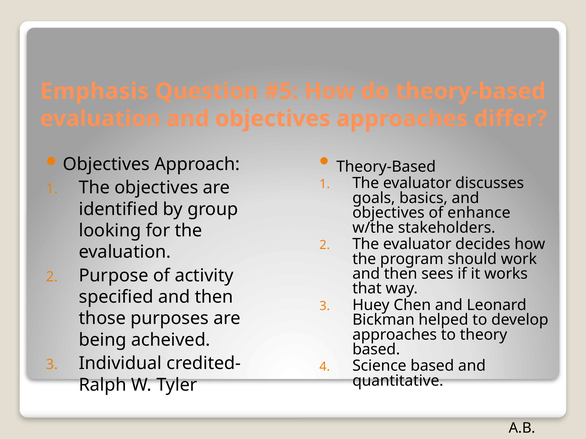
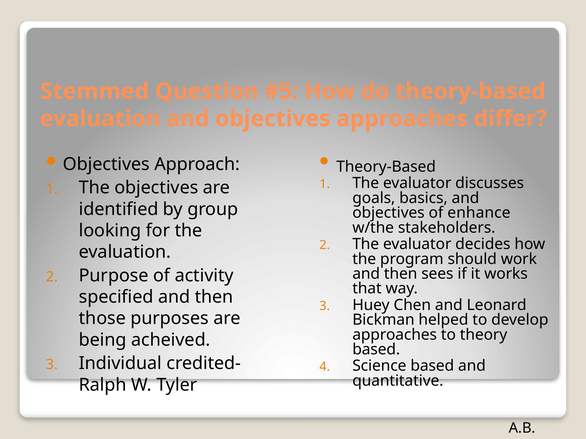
Emphasis: Emphasis -> Stemmed (94, 91)
